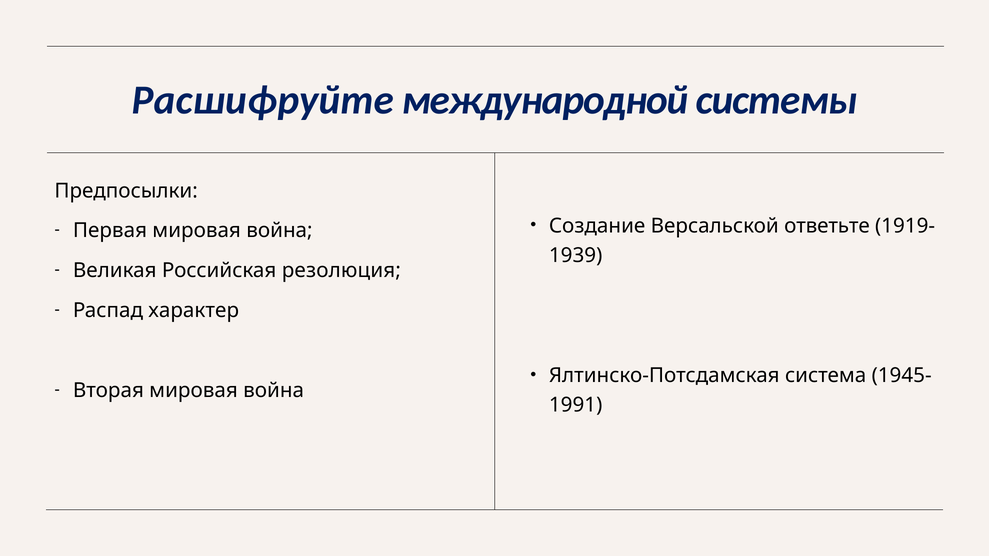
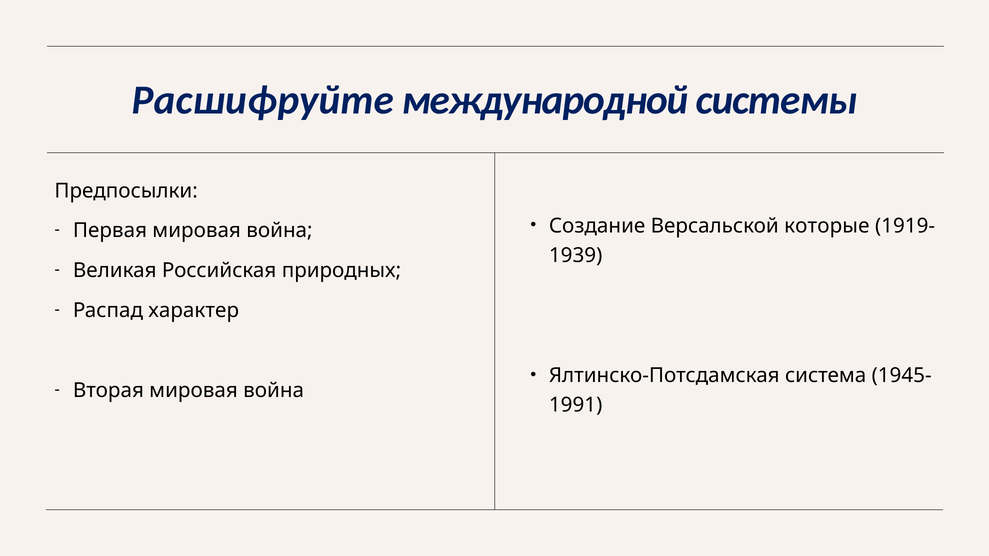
ответьте: ответьте -> которые (827, 226)
резолюция: резолюция -> природных (341, 271)
